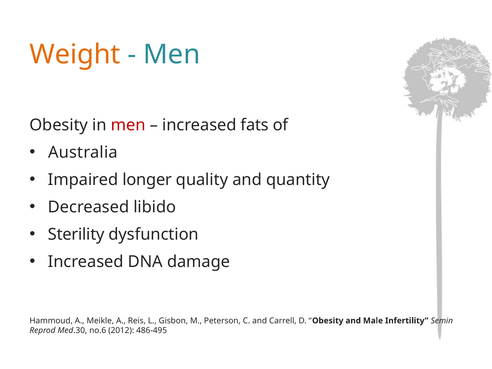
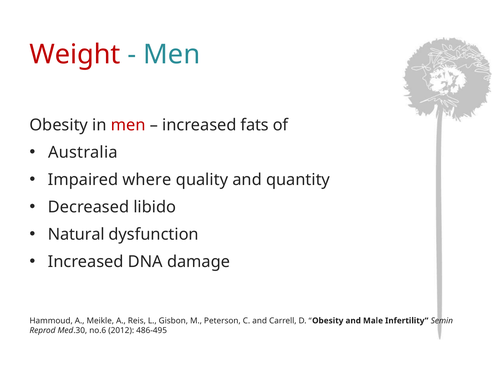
Weight colour: orange -> red (75, 54)
longer: longer -> where (147, 180)
Sterility: Sterility -> Natural (76, 234)
